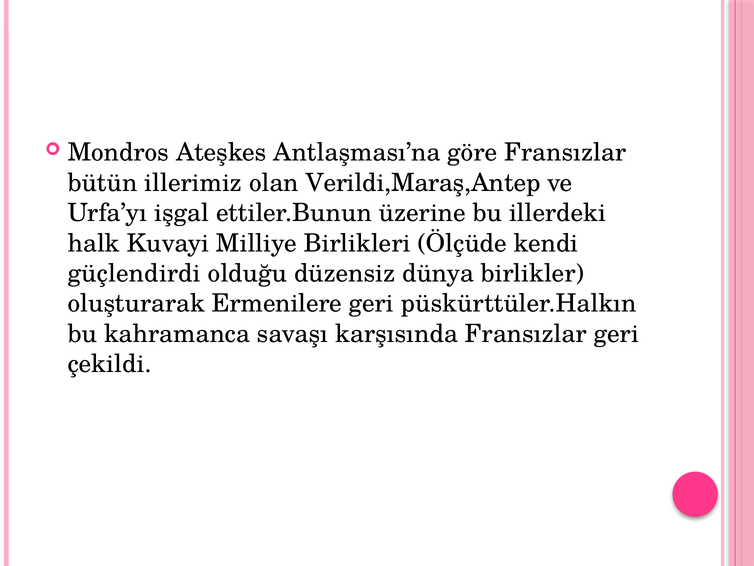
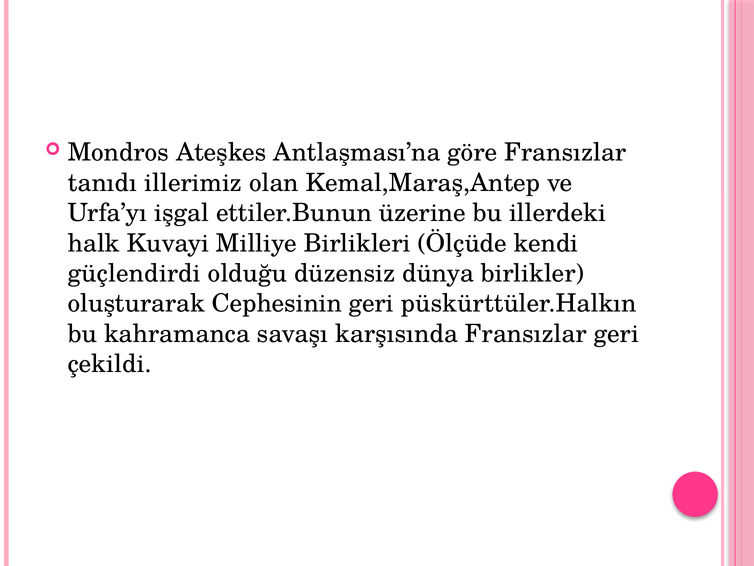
bütün: bütün -> tanıdı (103, 183)
Verildi,Maraş,Antep: Verildi,Maraş,Antep -> Kemal,Maraş,Antep (423, 183)
Ermenilere: Ermenilere -> Cephesinin (277, 303)
